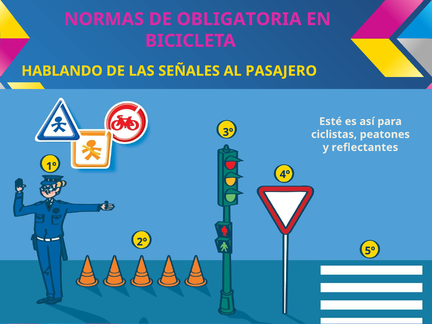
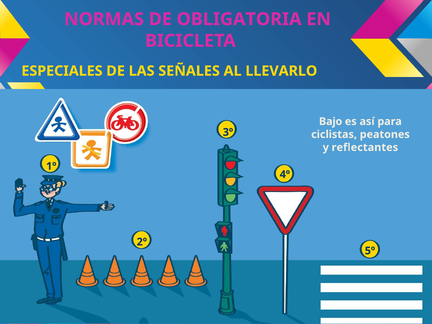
HABLANDO: HABLANDO -> ESPECIALES (62, 71)
PASAJERO: PASAJERO -> LLEVARLO (281, 71)
Esté: Esté -> Bajo (331, 121)
